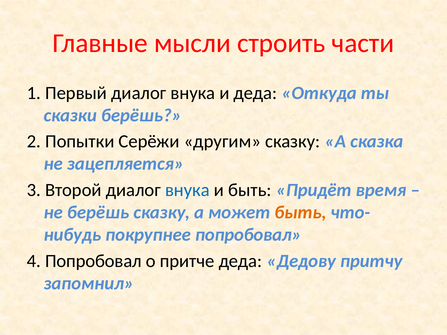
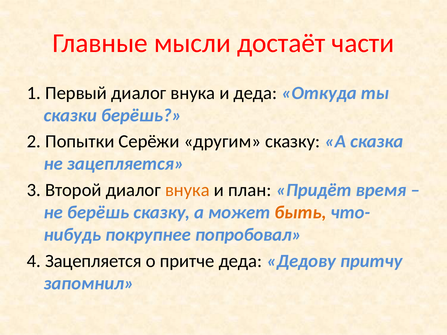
строить: строить -> достаёт (281, 43)
внука colour: blue -> orange (187, 190)
и быть: быть -> план (250, 190)
4 Попробовал: Попробовал -> Зацепляется (93, 261)
